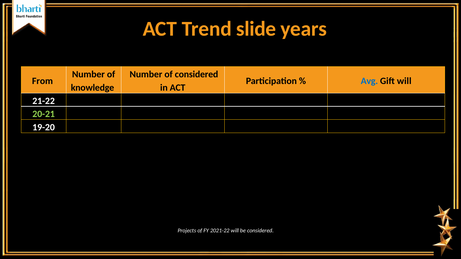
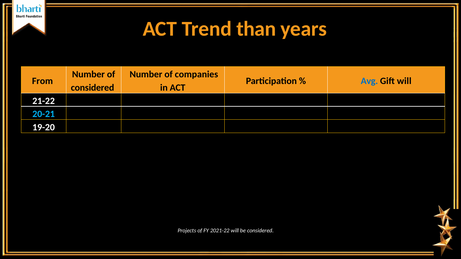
slide: slide -> than (256, 29)
of considered: considered -> companies (196, 74)
knowledge: knowledge -> considered (93, 88)
20-21 colour: light green -> light blue (44, 114)
